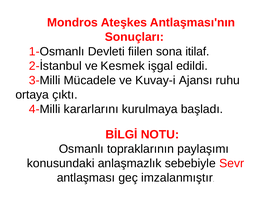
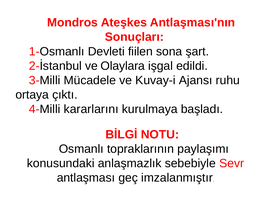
itilaf: itilaf -> şart (197, 52)
Kesmek: Kesmek -> Olaylara (123, 66)
